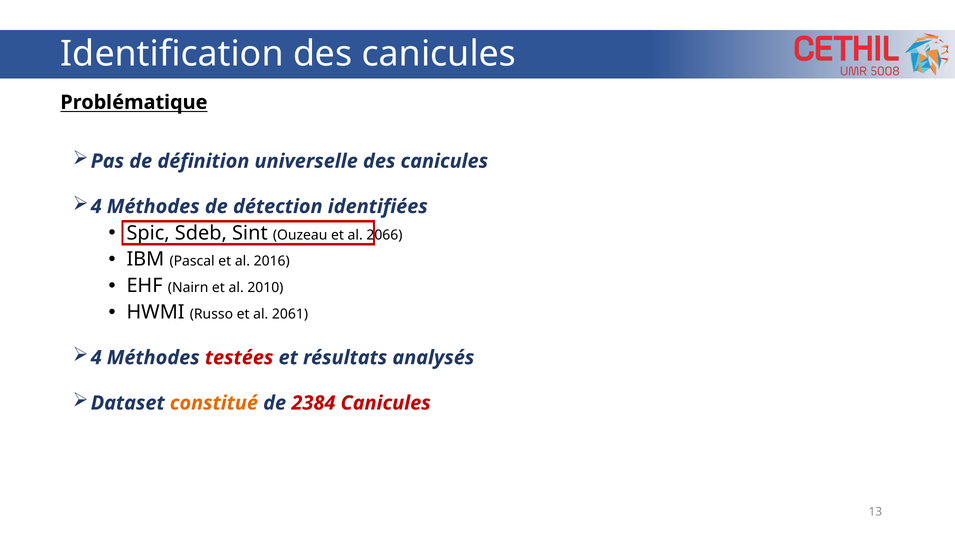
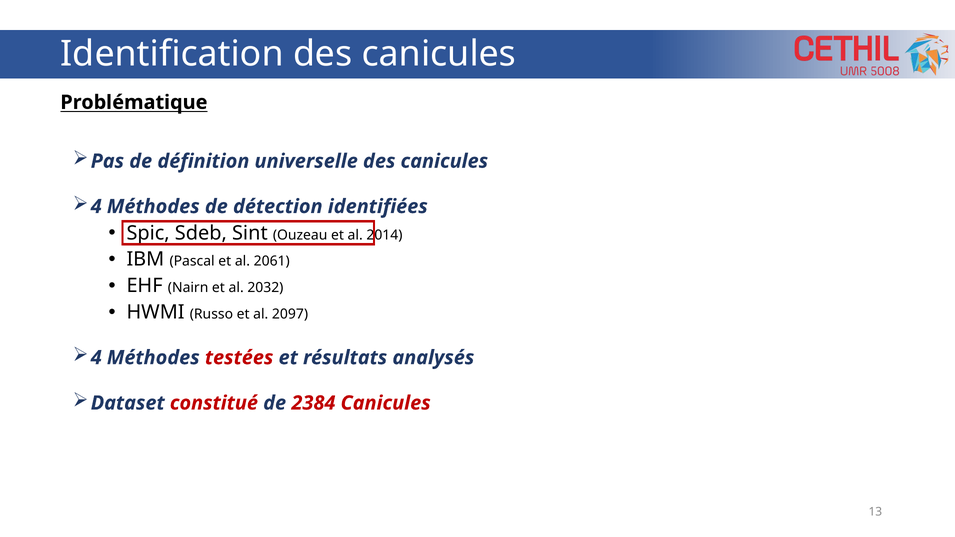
2066: 2066 -> 2014 (384, 235)
2016: 2016 -> 2061 (272, 261)
2010: 2010 -> 2032 (265, 288)
2061: 2061 -> 2097 (290, 314)
constitué colour: orange -> red (214, 403)
